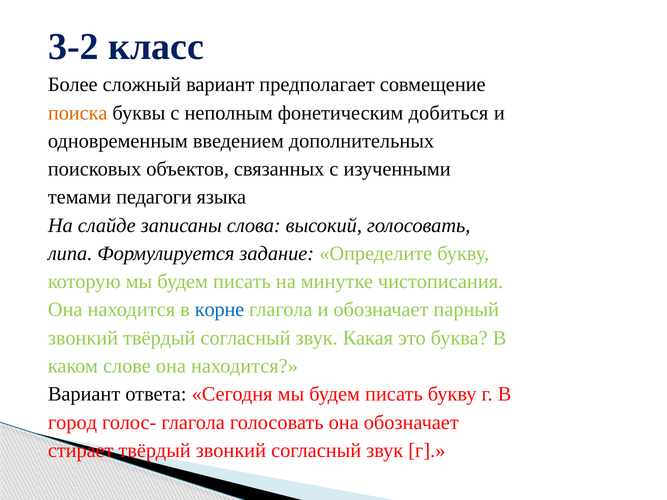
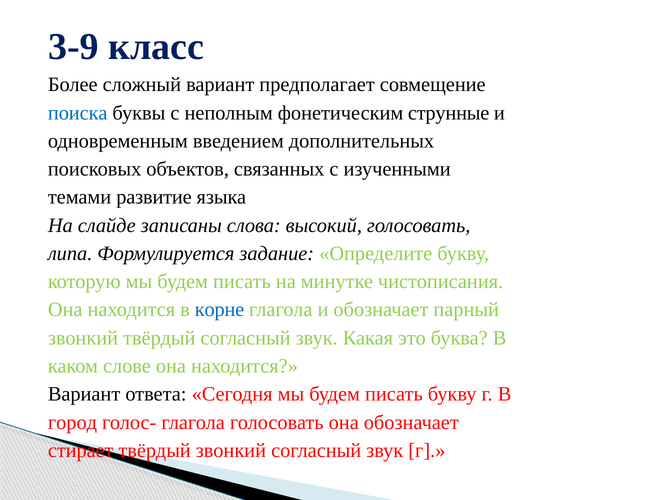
3-2: 3-2 -> 3-9 (74, 47)
поиска colour: orange -> blue (78, 113)
добиться: добиться -> струнные (449, 113)
педагоги: педагоги -> развитие (154, 197)
